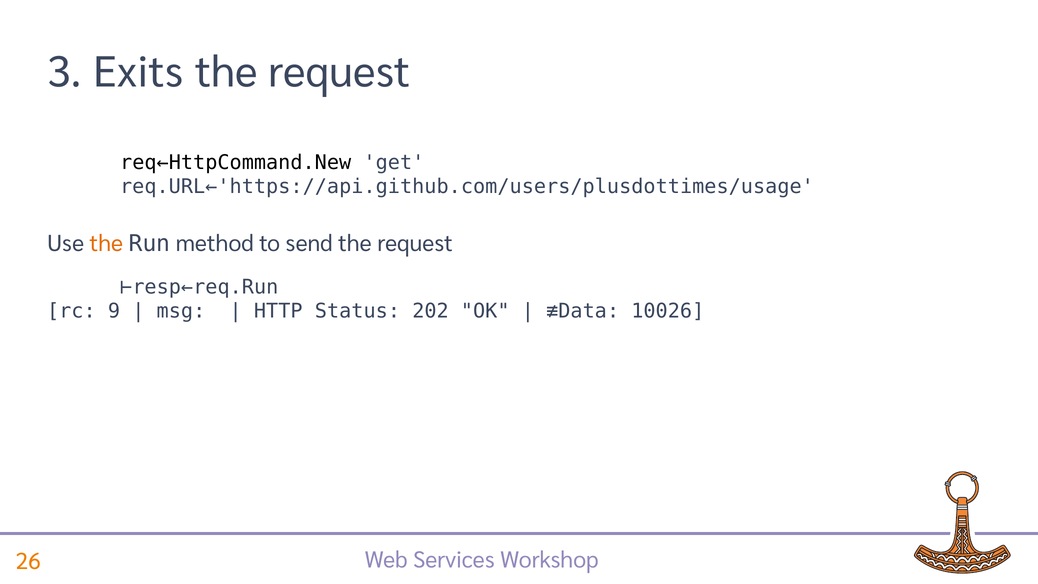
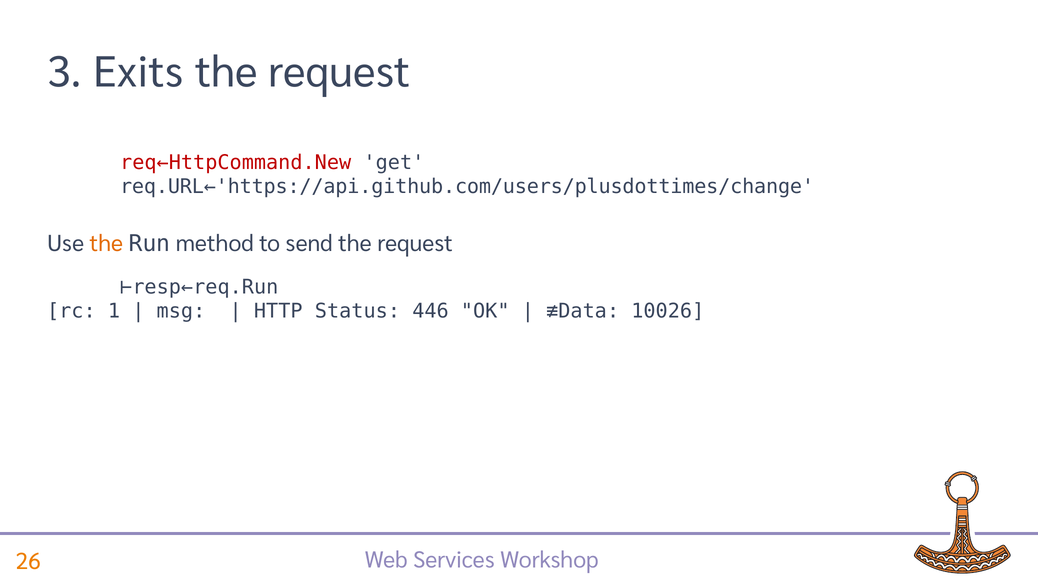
req←HttpCommand.New colour: black -> red (236, 162)
req.URL←'https://api.github.com/users/plusdottimes/usage: req.URL←'https://api.github.com/users/plusdottimes/usage -> req.URL←'https://api.github.com/users/plusdottimes/change (467, 187)
9: 9 -> 1 (114, 311)
202: 202 -> 446 (431, 311)
